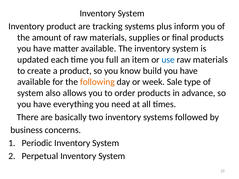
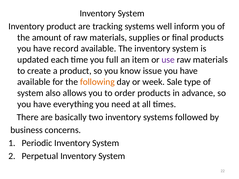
plus: plus -> well (164, 26)
matter: matter -> record (66, 49)
use colour: blue -> purple (168, 60)
build: build -> issue (152, 71)
